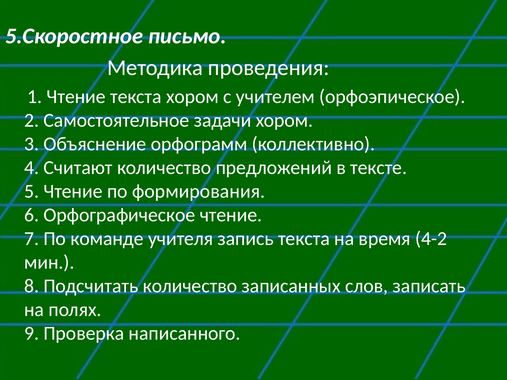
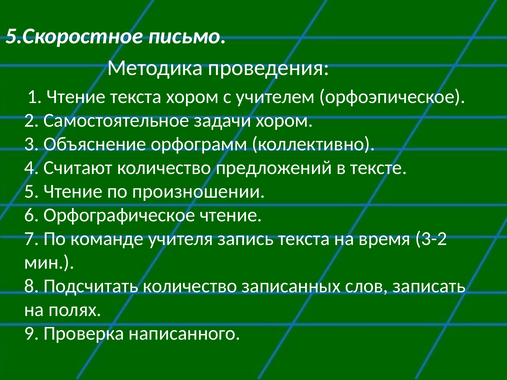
формирования: формирования -> произношении (199, 191)
4-2: 4-2 -> 3-2 (431, 239)
